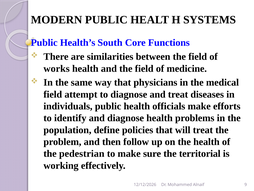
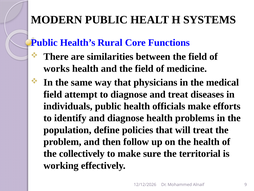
South: South -> Rural (110, 43)
pedestrian: pedestrian -> collectively (82, 153)
